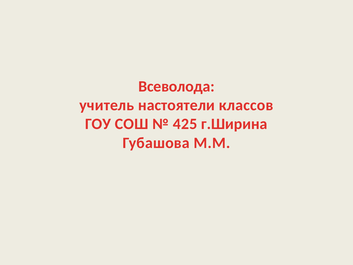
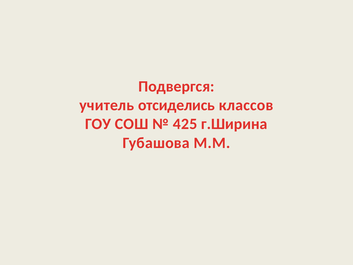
Всеволода: Всеволода -> Подвергся (176, 86)
настоятели: настоятели -> отсиделись (177, 105)
